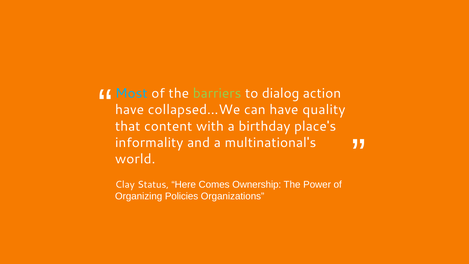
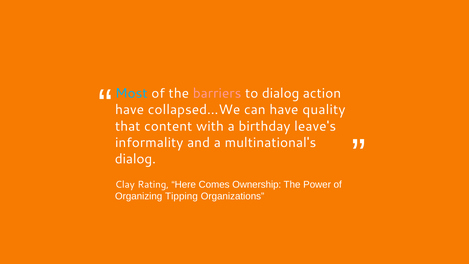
barriers colour: light green -> pink (217, 93)
place's: place's -> leave's (315, 126)
world: world -> dialog (135, 159)
Status: Status -> Rating (153, 184)
Policies: Policies -> Tipping (181, 196)
